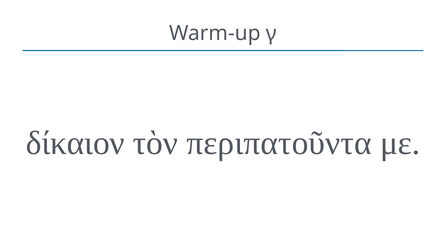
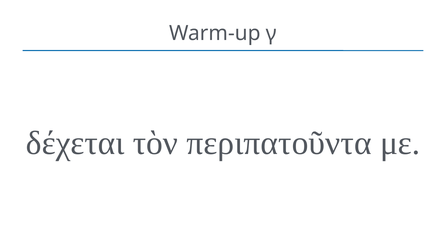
δίκαιον: δίκαιον -> δέχεται (75, 143)
